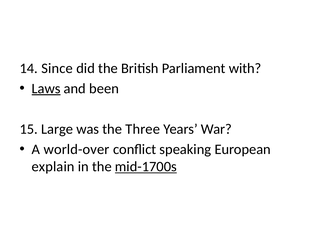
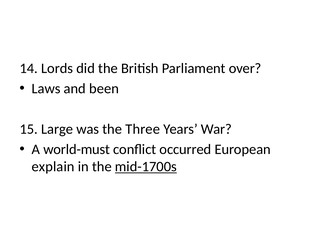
Since: Since -> Lords (57, 68)
with: with -> over (245, 68)
Laws underline: present -> none (46, 88)
world-over: world-over -> world-must (77, 149)
speaking: speaking -> occurred (185, 149)
